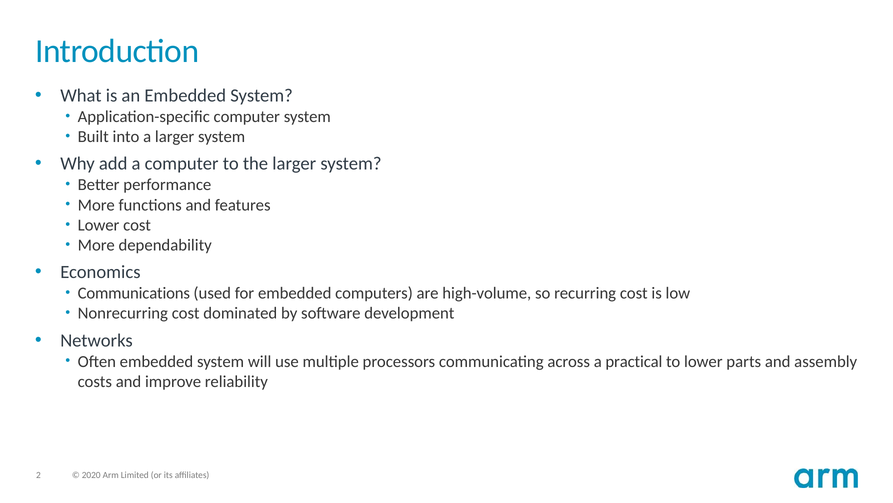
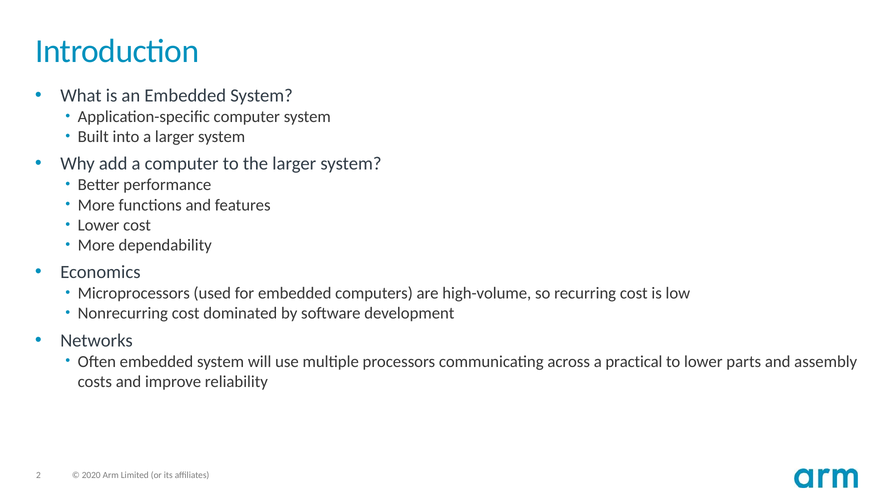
Communications: Communications -> Microprocessors (134, 293)
